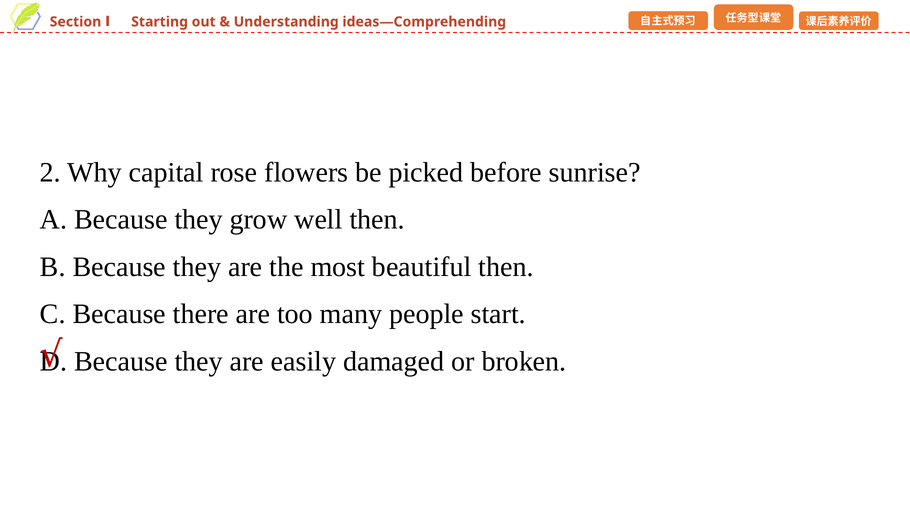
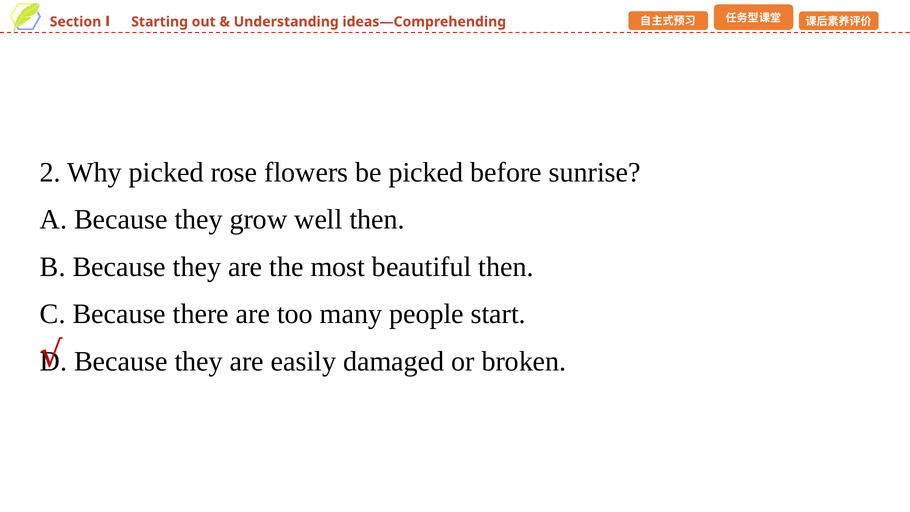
Why capital: capital -> picked (166, 172)
